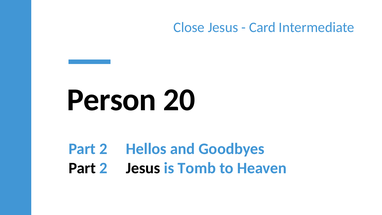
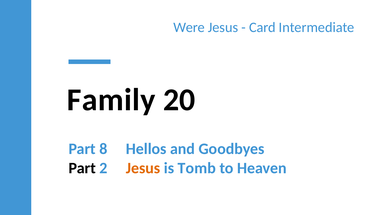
Close: Close -> Were (189, 27)
Person: Person -> Family (111, 100)
2: 2 -> 8 (103, 149)
Jesus colour: black -> orange (143, 168)
